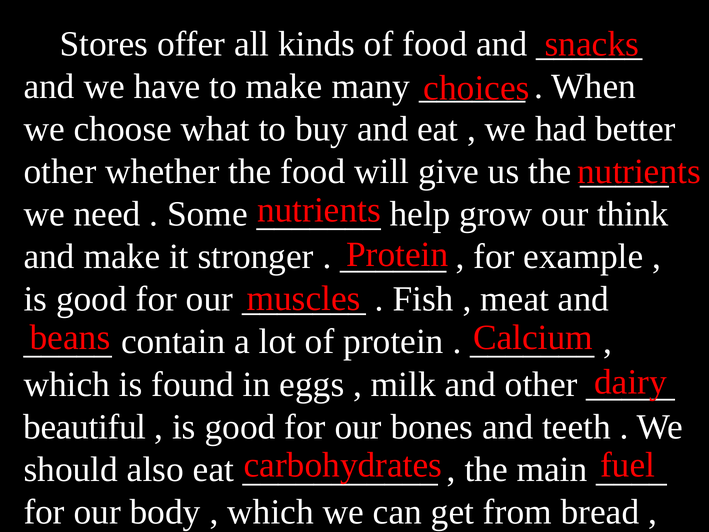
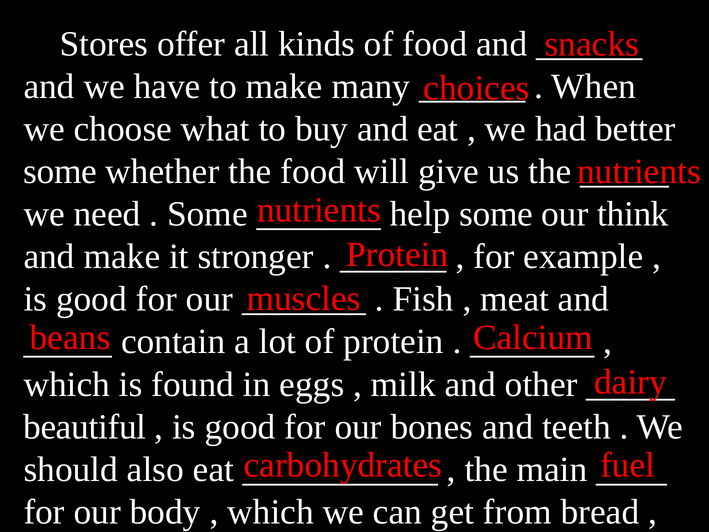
other: other -> some (60, 171)
help grow: grow -> some (496, 214)
